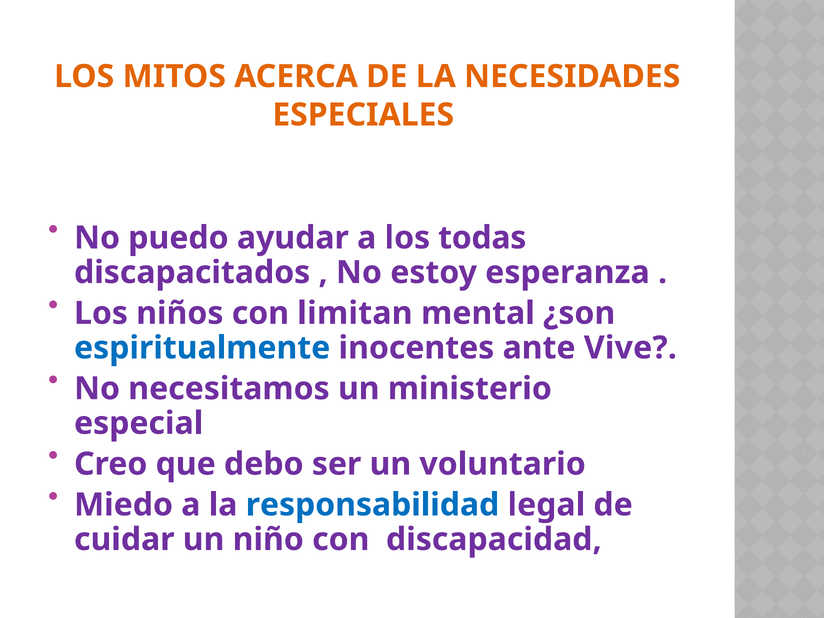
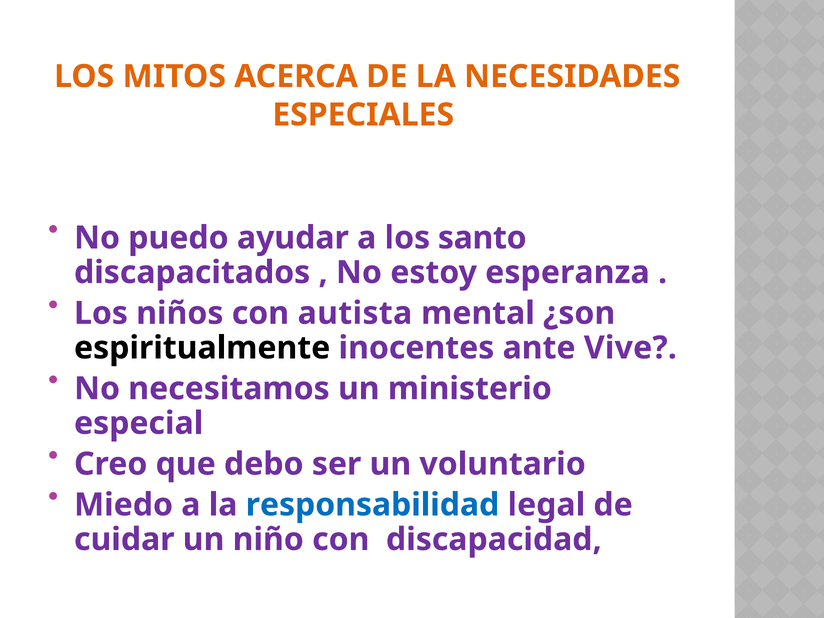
todas: todas -> santo (482, 238)
limitan: limitan -> autista (355, 313)
espiritualmente colour: blue -> black (202, 348)
